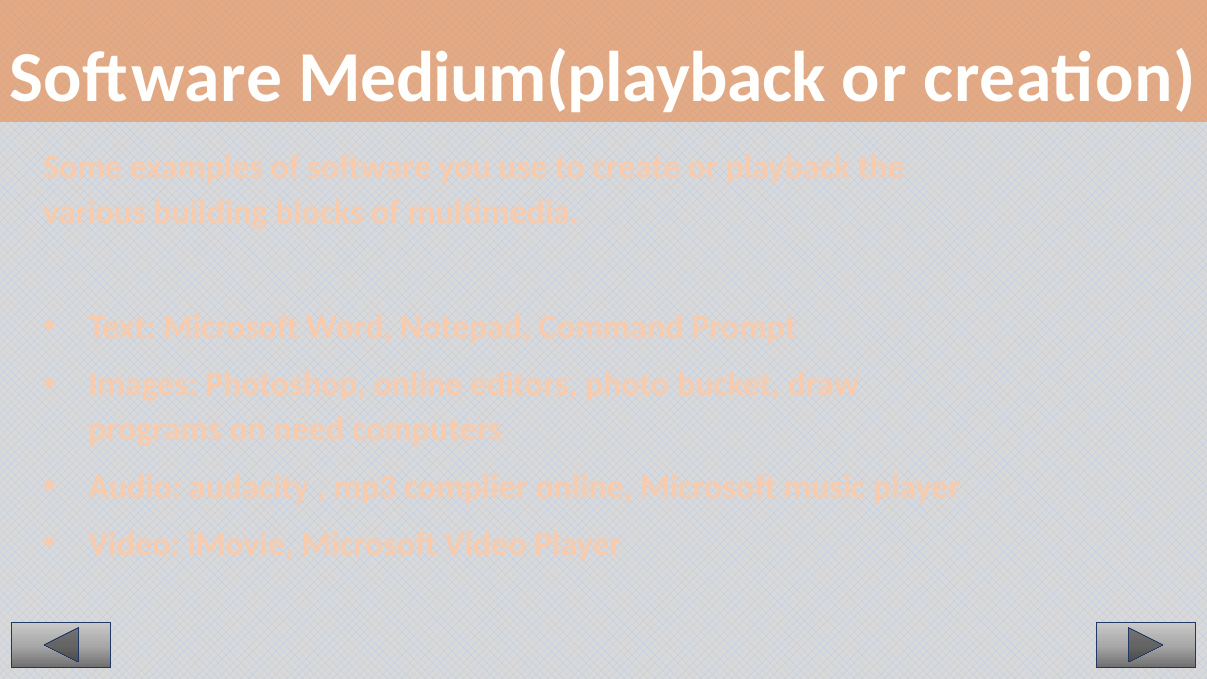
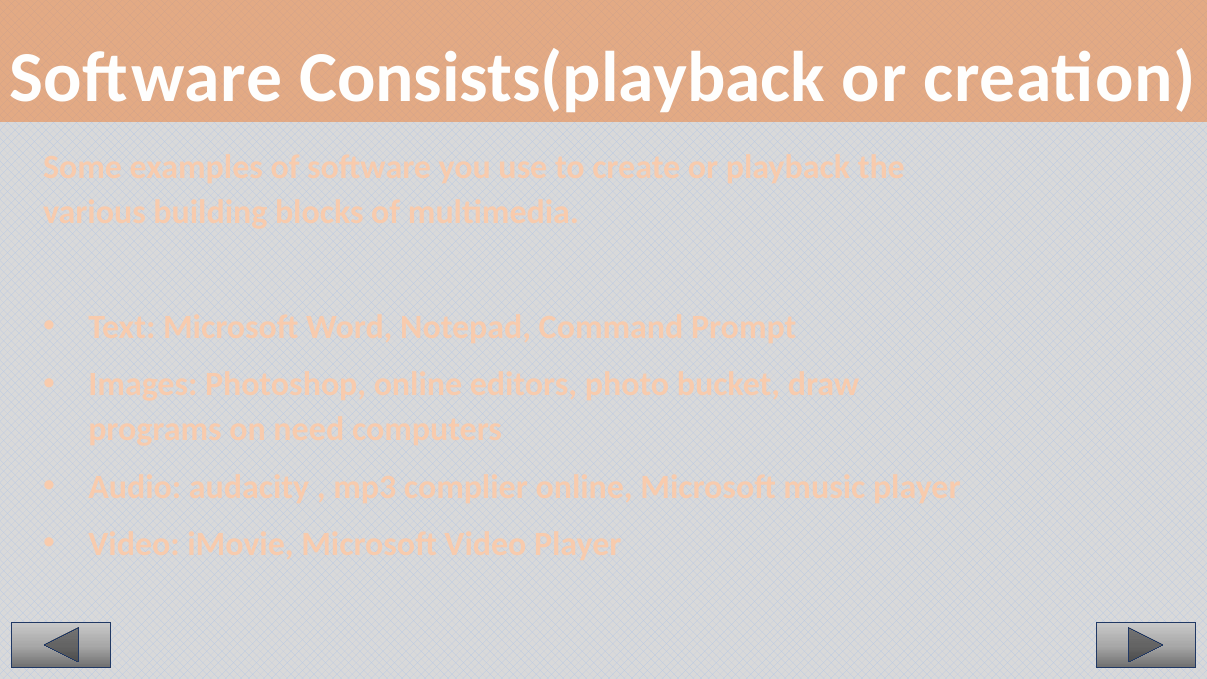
Medium(playback: Medium(playback -> Consists(playback (562, 78)
